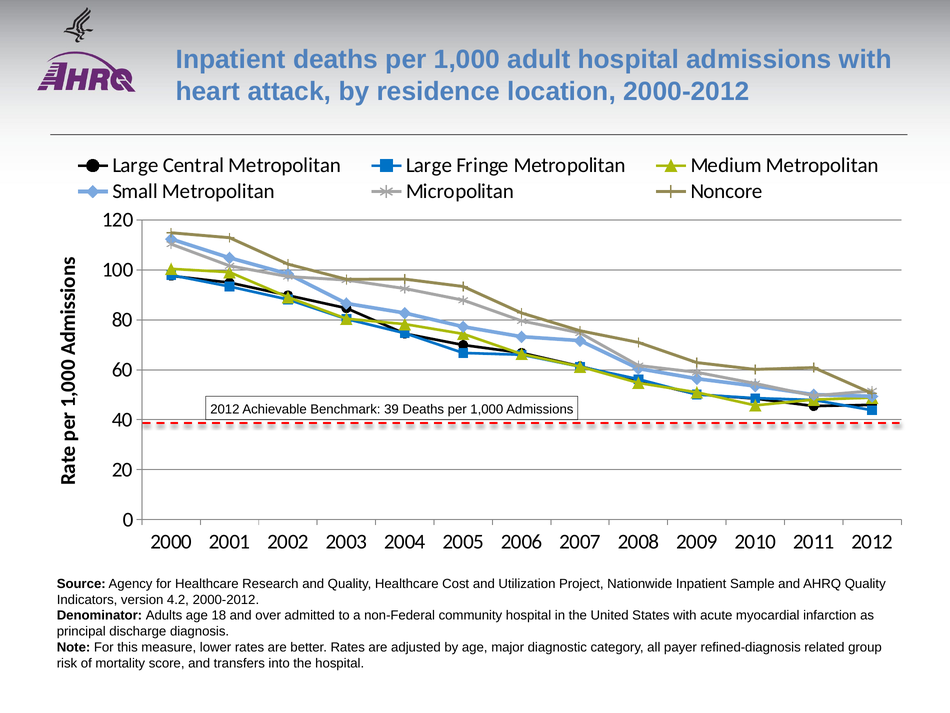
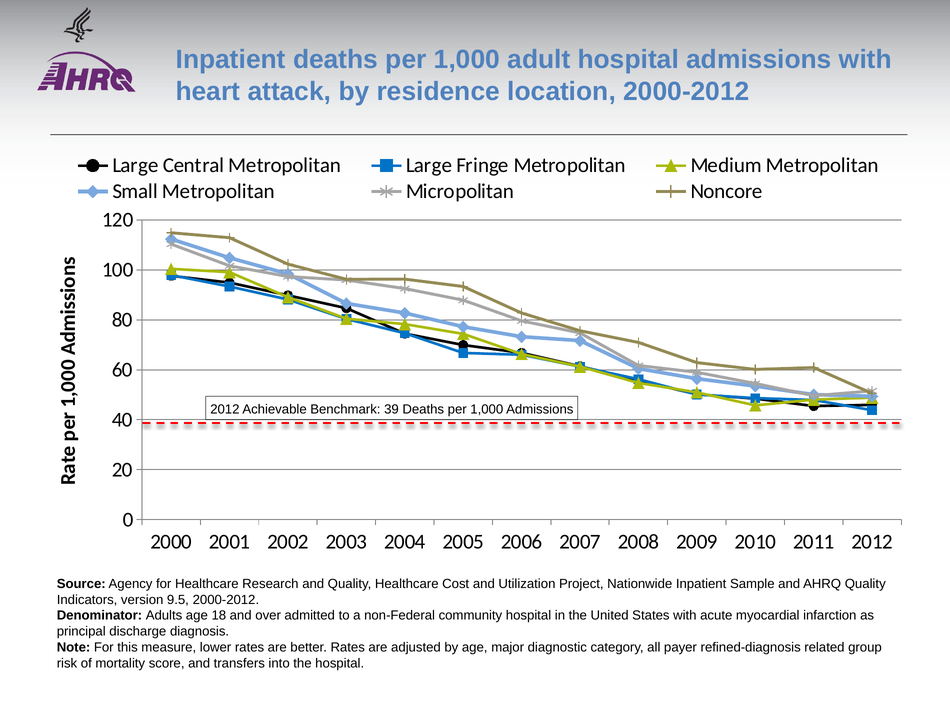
4.2: 4.2 -> 9.5 (178, 599)
